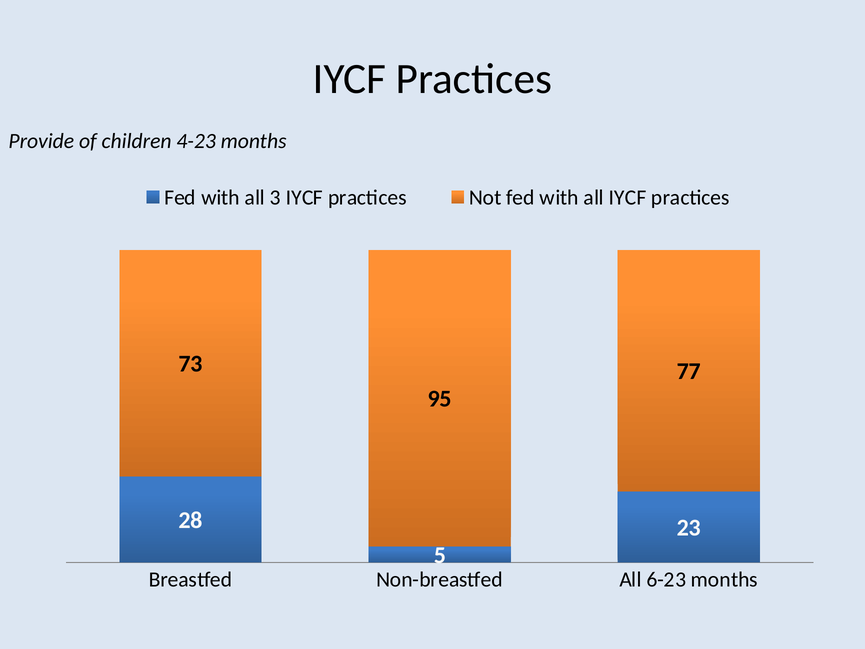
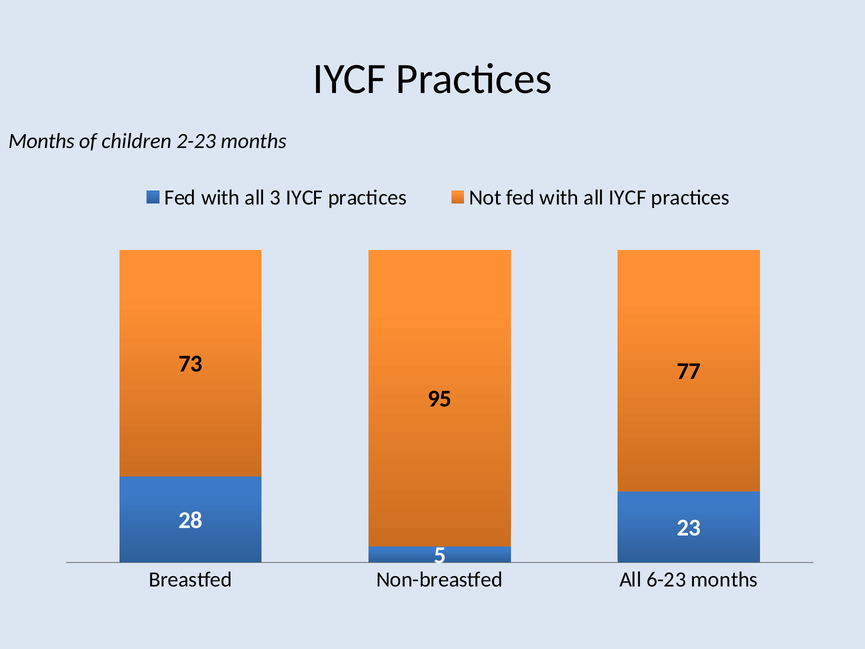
Provide: Provide -> Months (41, 141)
4-23: 4-23 -> 2-23 (196, 141)
